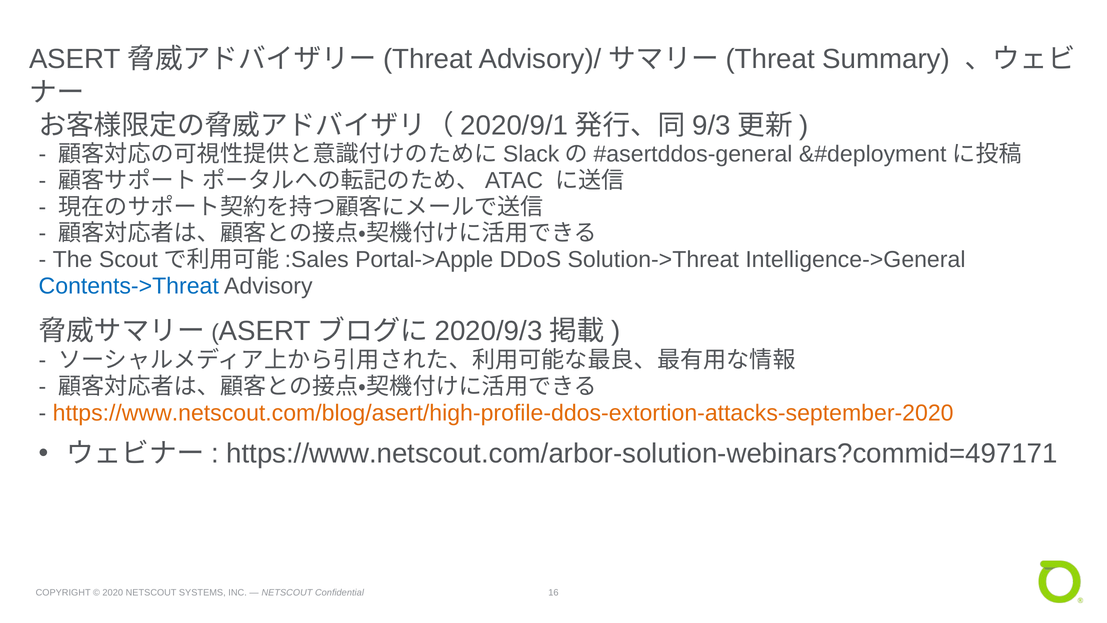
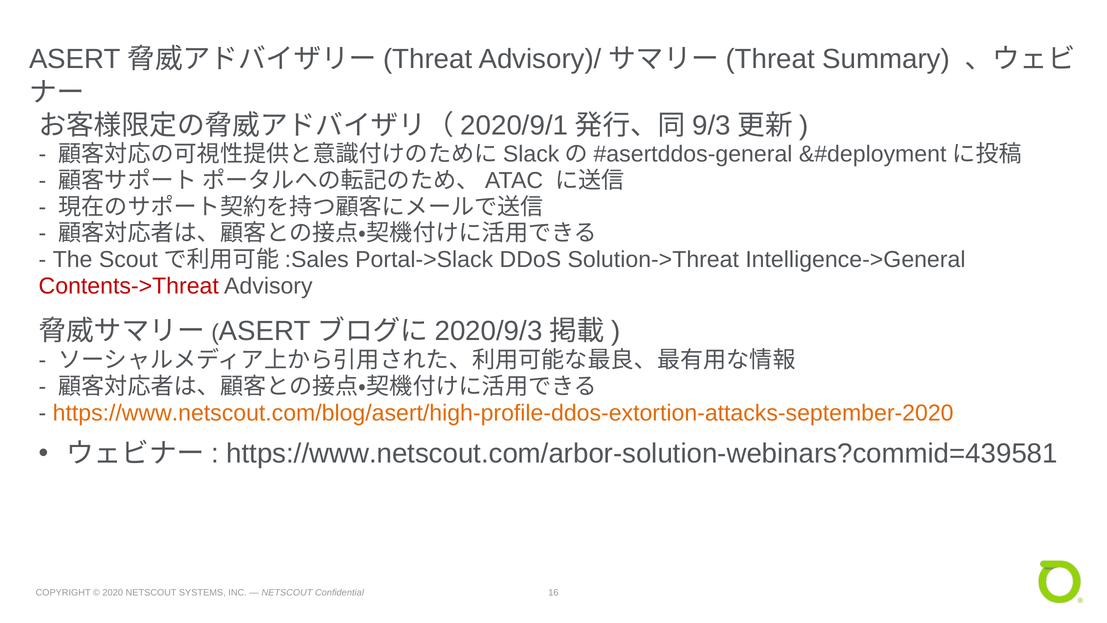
Portal->Apple: Portal->Apple -> Portal->Slack (424, 260)
Contents->Threat colour: blue -> red (129, 286)
https://www.netscout.com/arbor-solution-webinars?commid=497171: https://www.netscout.com/arbor-solution-webinars?commid=497171 -> https://www.netscout.com/arbor-solution-webinars?commid=439581 (642, 453)
